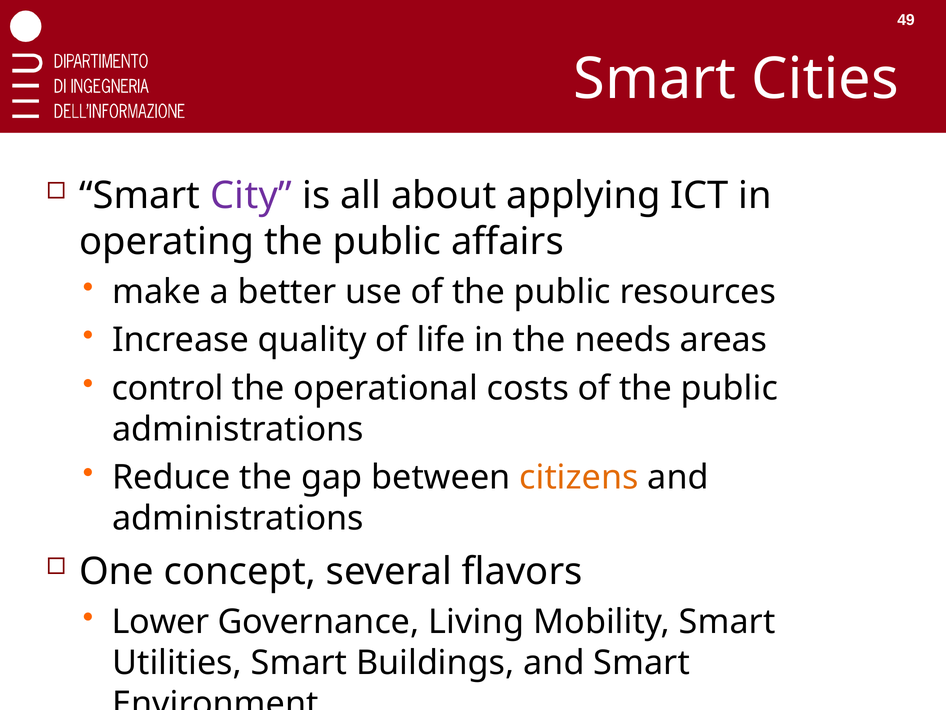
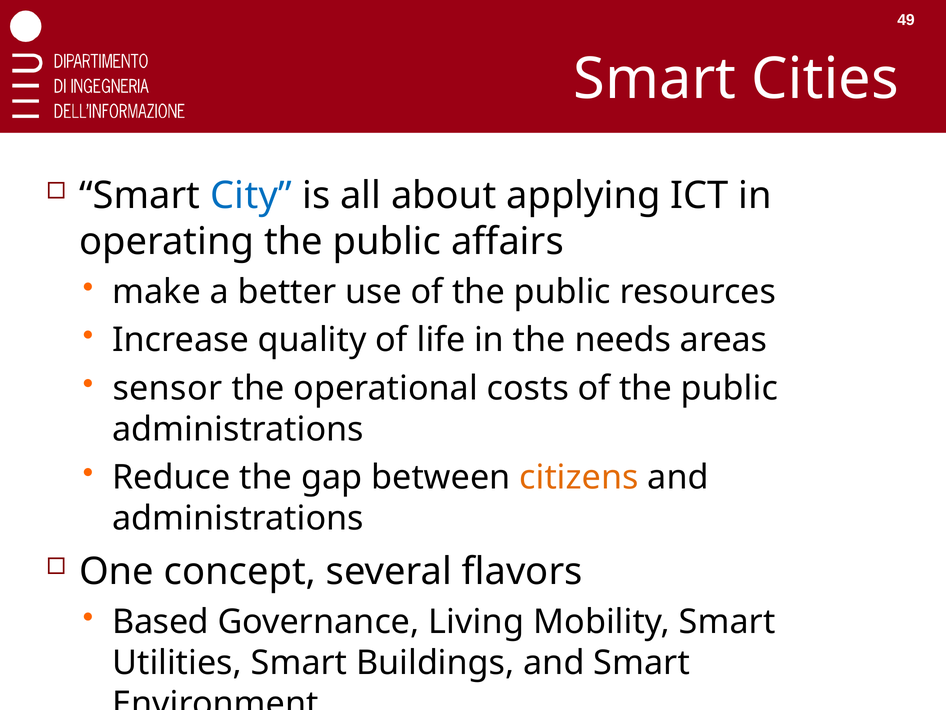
City colour: purple -> blue (251, 196)
control: control -> sensor (167, 388)
Lower: Lower -> Based (161, 621)
